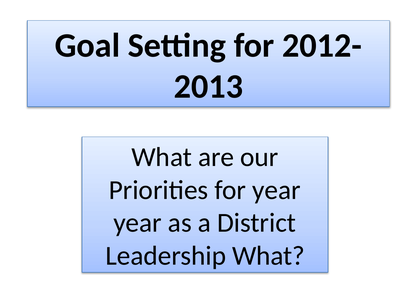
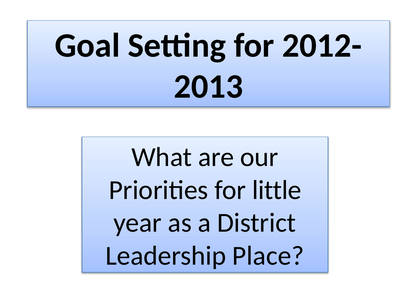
for year: year -> little (277, 190)
Leadership What: What -> Place (268, 255)
